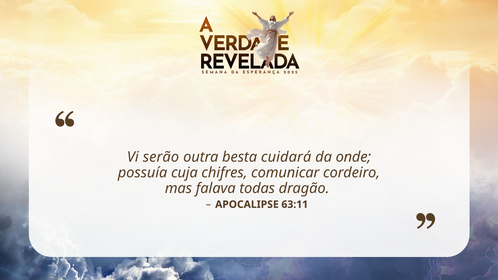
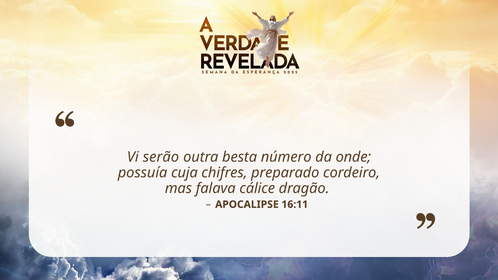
cuidará: cuidará -> número (286, 157)
comunicar: comunicar -> preparado (285, 173)
todas: todas -> cálice (257, 188)
63:11: 63:11 -> 16:11 (295, 205)
